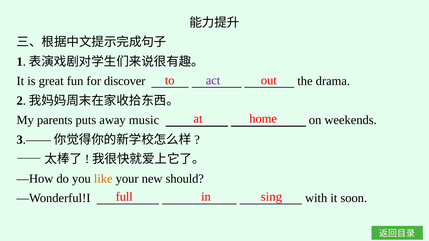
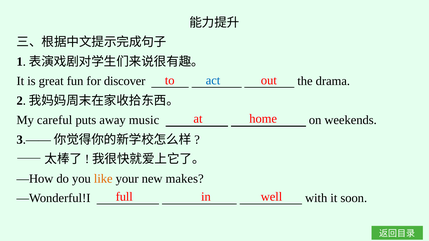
act colour: purple -> blue (213, 80)
parents: parents -> careful (55, 120)
should: should -> makes (185, 179)
sing: sing -> well (271, 197)
